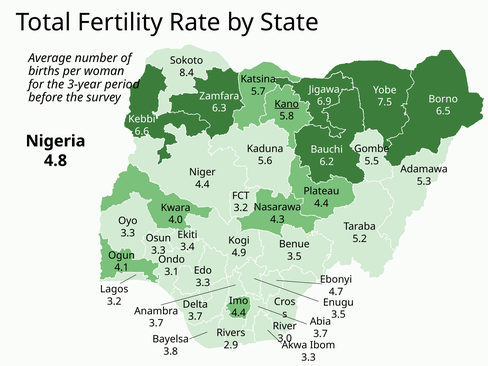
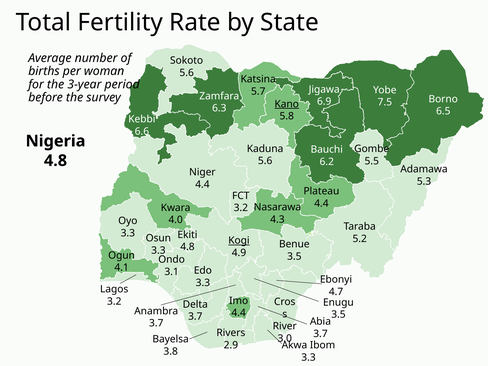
8.4: 8.4 -> 5.6 (187, 73)
Kogi underline: none -> present (239, 241)
3.4: 3.4 -> 4.8 (187, 247)
